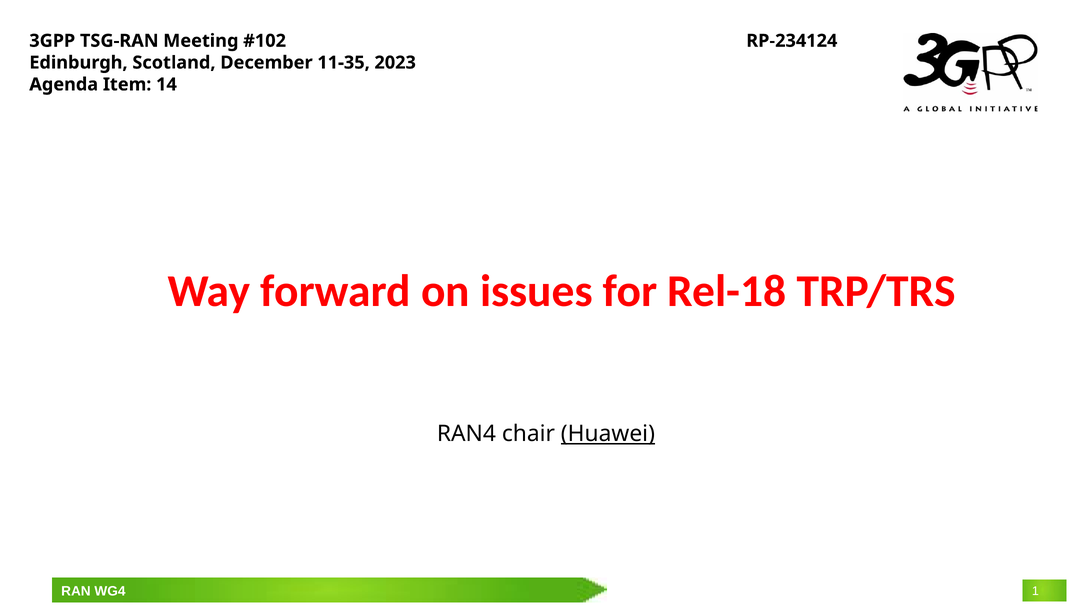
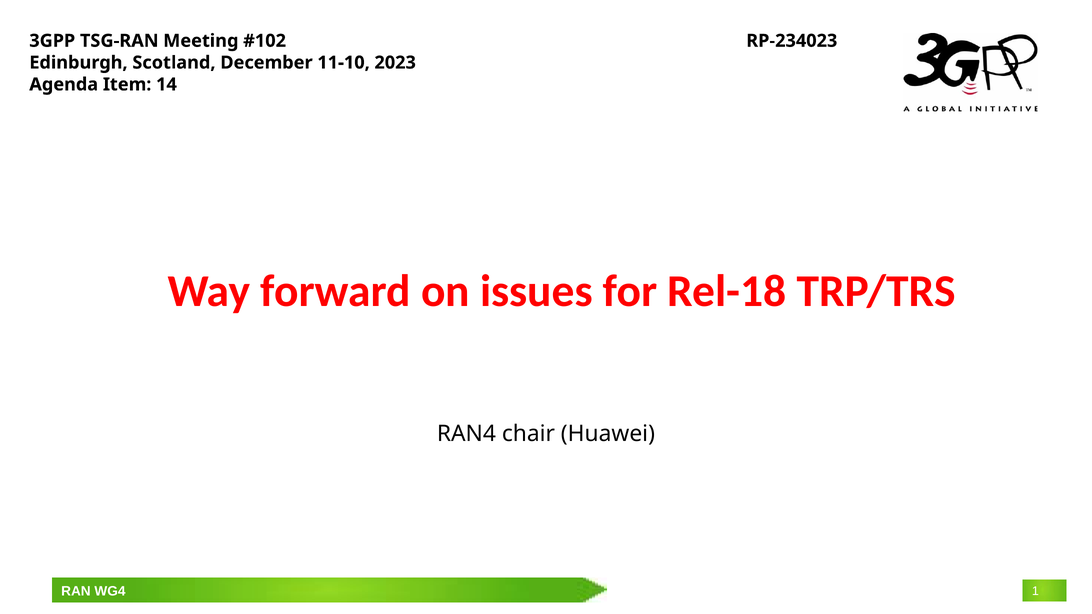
RP-234124: RP-234124 -> RP-234023 (792, 41)
11-35: 11-35 -> 11-10 (344, 63)
Huawei underline: present -> none (608, 434)
